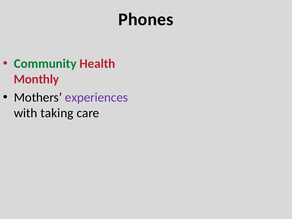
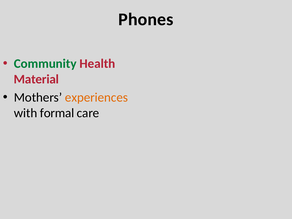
Monthly: Monthly -> Material (36, 79)
experiences colour: purple -> orange (96, 97)
taking: taking -> formal (57, 113)
